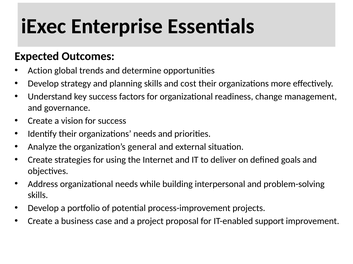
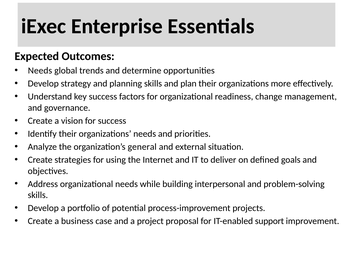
Action: Action -> Needs (40, 71)
cost: cost -> plan (188, 84)
